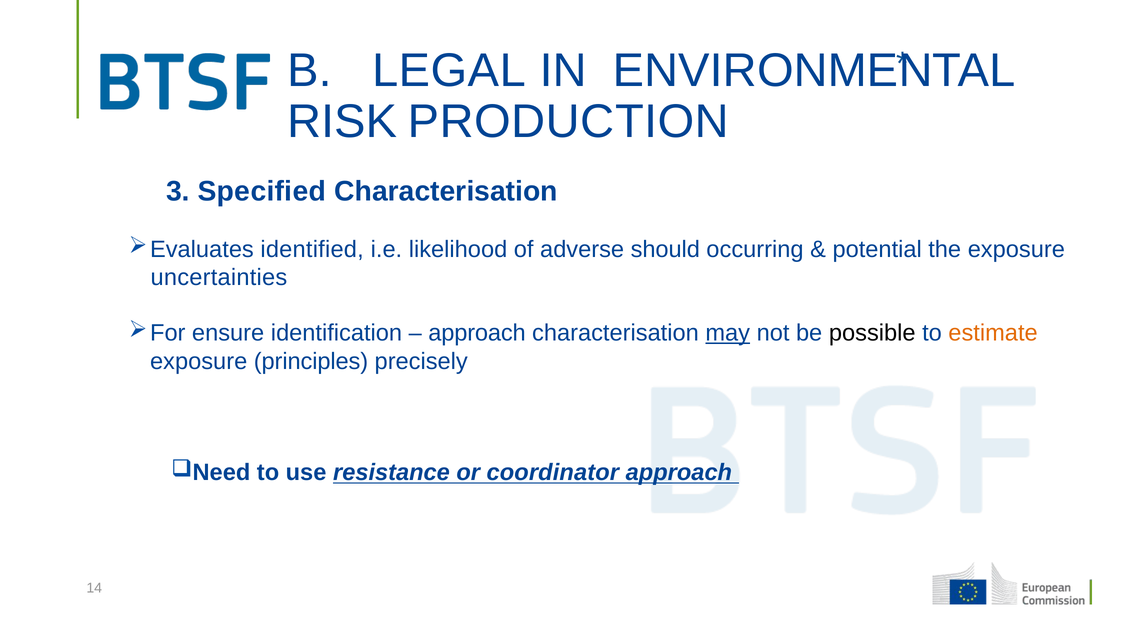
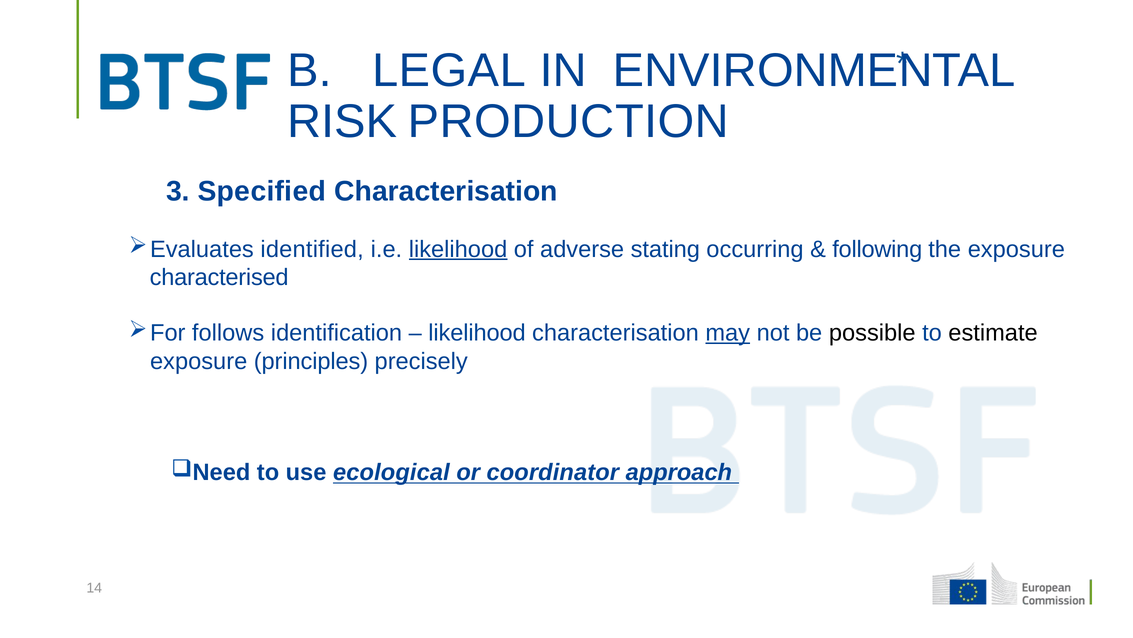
likelihood underline: none -> present (458, 249)
should: should -> stating (665, 249)
potential: potential -> following (877, 249)
uncertainties: uncertainties -> characterised (219, 277)
ensure: ensure -> follows (228, 333)
approach: approach -> likelihood (477, 333)
estimate colour: orange -> black (993, 333)
resistance: resistance -> ecological (391, 472)
